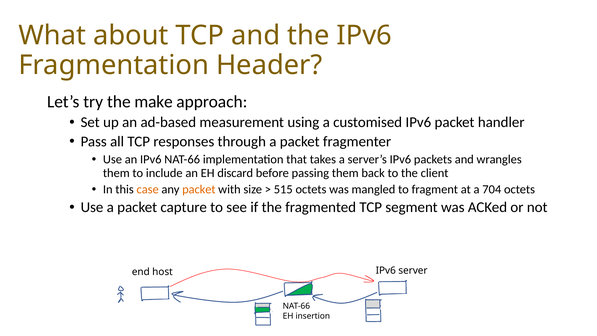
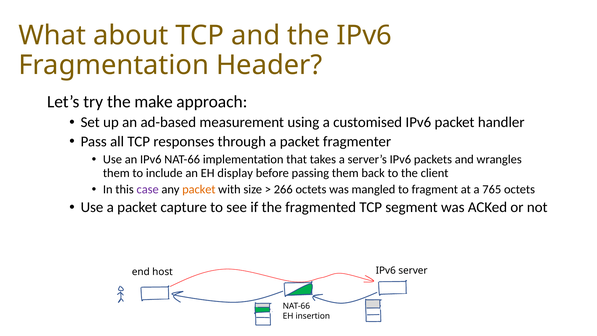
discard: discard -> display (235, 173)
case colour: orange -> purple (148, 189)
515: 515 -> 266 (283, 189)
704: 704 -> 765 (492, 189)
